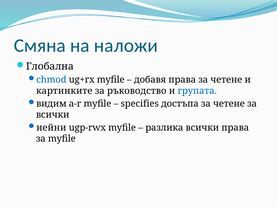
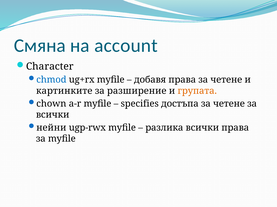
наложи: наложи -> account (126, 46)
Глобална: Глобална -> Character (50, 67)
ръководство: ръководство -> разширение (137, 91)
групата colour: blue -> orange (197, 91)
видим: видим -> chown (51, 104)
